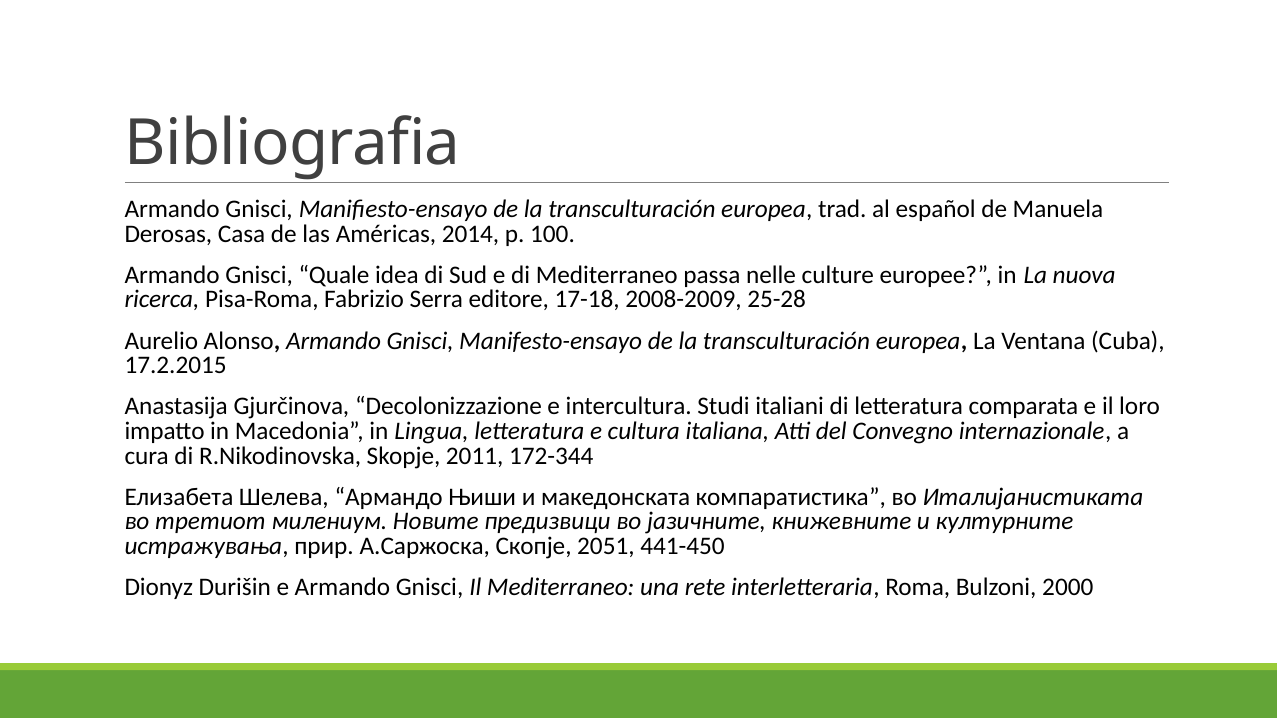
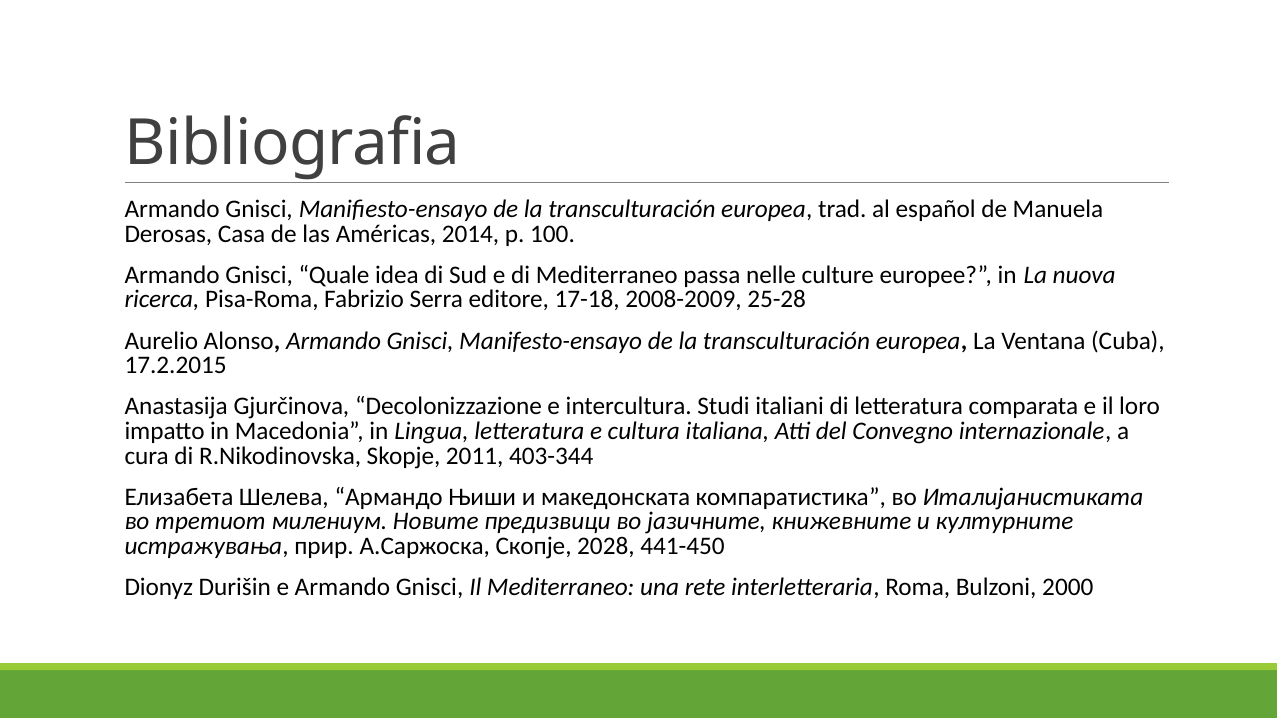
172-344: 172-344 -> 403-344 (551, 456)
2051: 2051 -> 2028 (606, 546)
